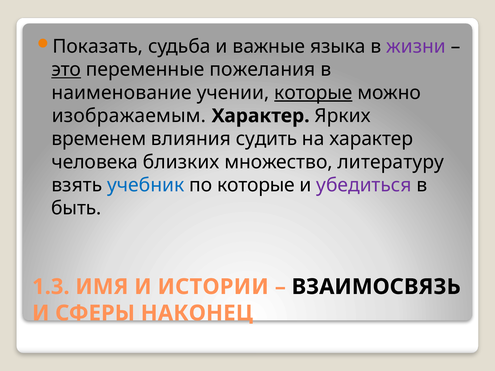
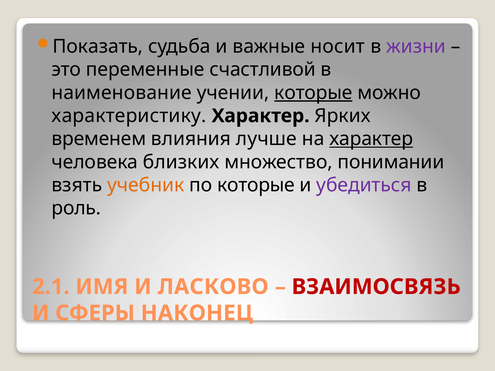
языка: языка -> носит (338, 47)
это underline: present -> none (66, 70)
пожелания: пожелания -> счастливой (263, 70)
изображаемым: изображаемым -> характеристику (129, 116)
судить: судить -> лучше (266, 139)
характер underline: none -> present (371, 139)
литературу: литературу -> понимании (391, 162)
учебник colour: blue -> orange (146, 185)
быть: быть -> роль (76, 208)
1.3: 1.3 -> 2.1 (51, 287)
ИСТОРИИ: ИСТОРИИ -> ЛАСКОВО (213, 287)
ВЗАИМОСВЯЗЬ colour: black -> red (376, 287)
